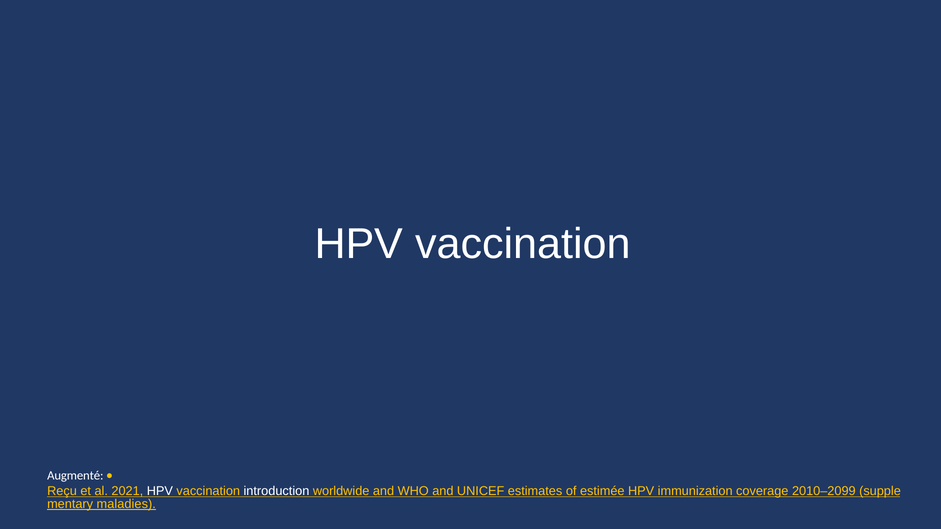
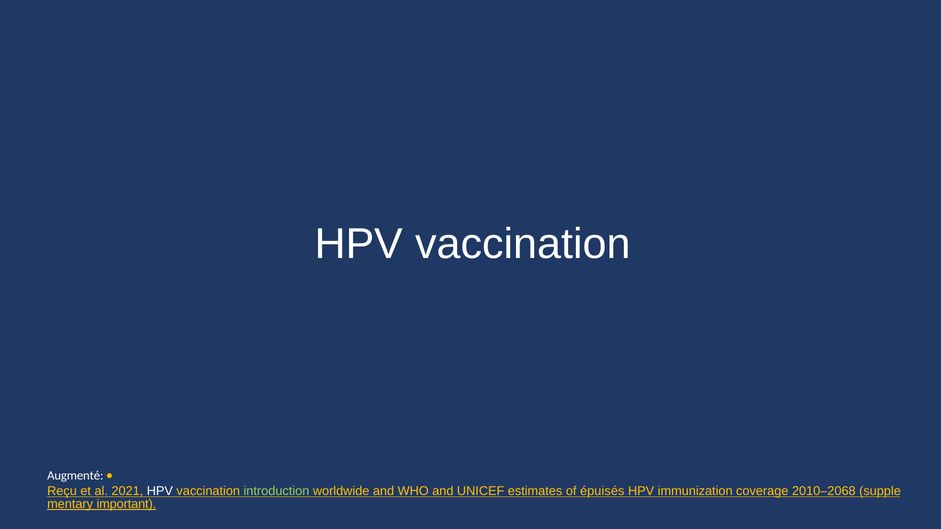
introduction colour: white -> light green (276, 491)
estimée: estimée -> épuisés (602, 491)
2010–2099: 2010–2099 -> 2010–2068 (824, 491)
maladies: maladies -> important (126, 504)
